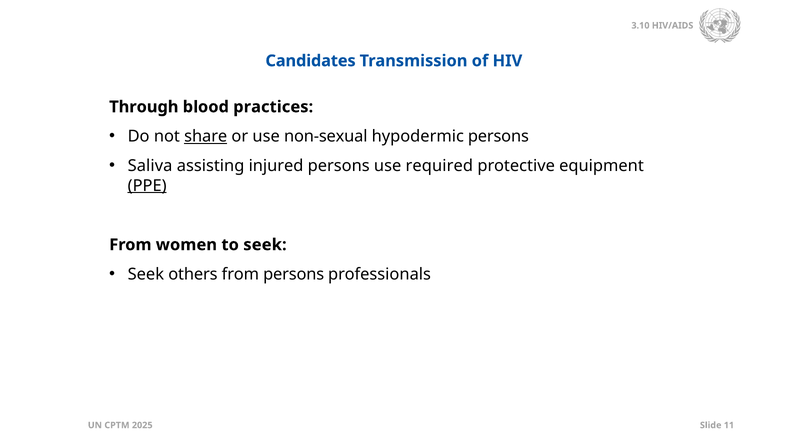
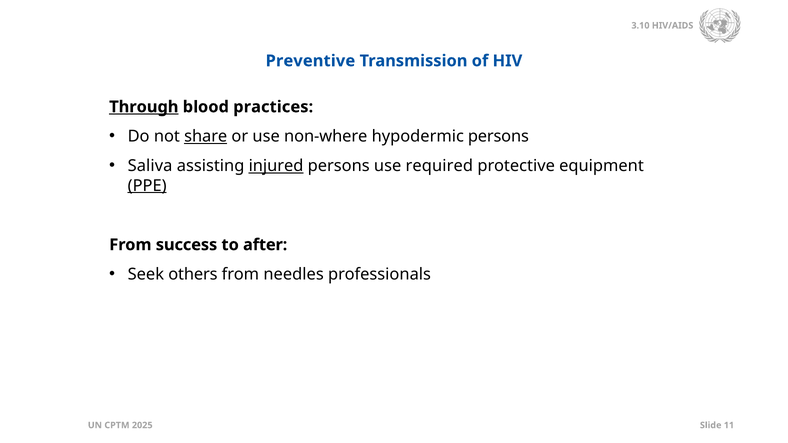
Candidates: Candidates -> Preventive (310, 61)
Through underline: none -> present (144, 107)
non-sexual: non-sexual -> non-where (326, 136)
injured underline: none -> present (276, 166)
women: women -> success (187, 245)
to seek: seek -> after (265, 245)
from persons: persons -> needles (294, 274)
